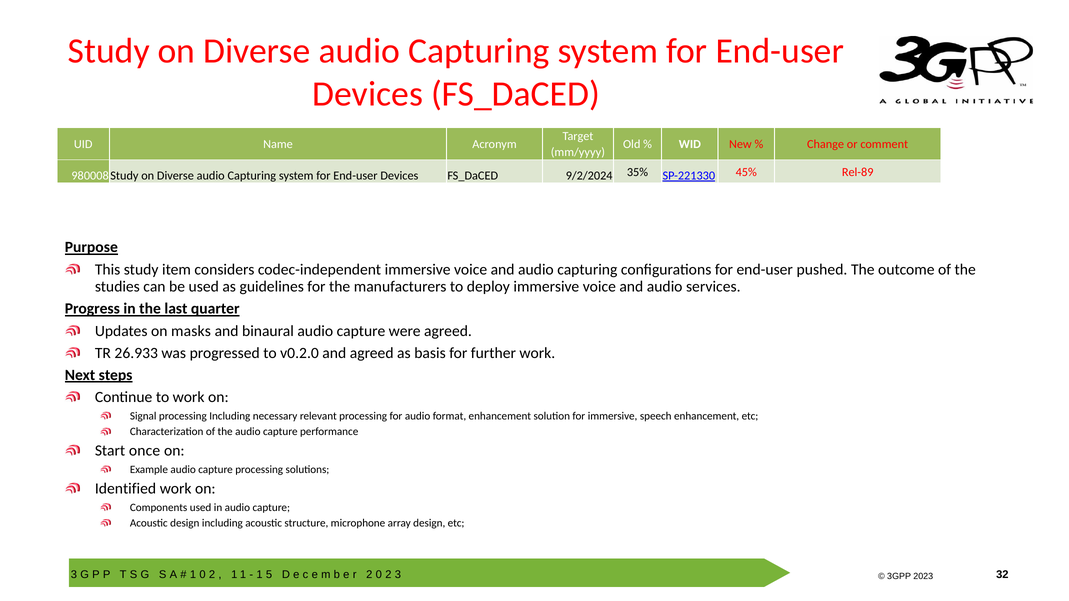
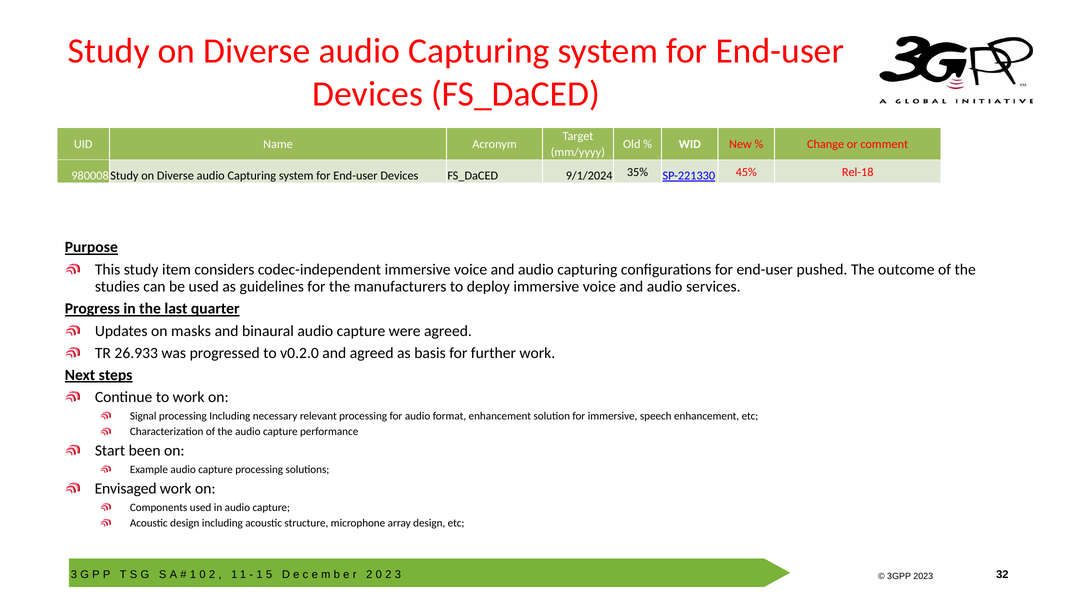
9/2/2024: 9/2/2024 -> 9/1/2024 (589, 176)
Rel-89: Rel-89 -> Rel-18 (858, 172)
once: once -> been (145, 451)
Identified: Identified -> Envisaged (126, 489)
